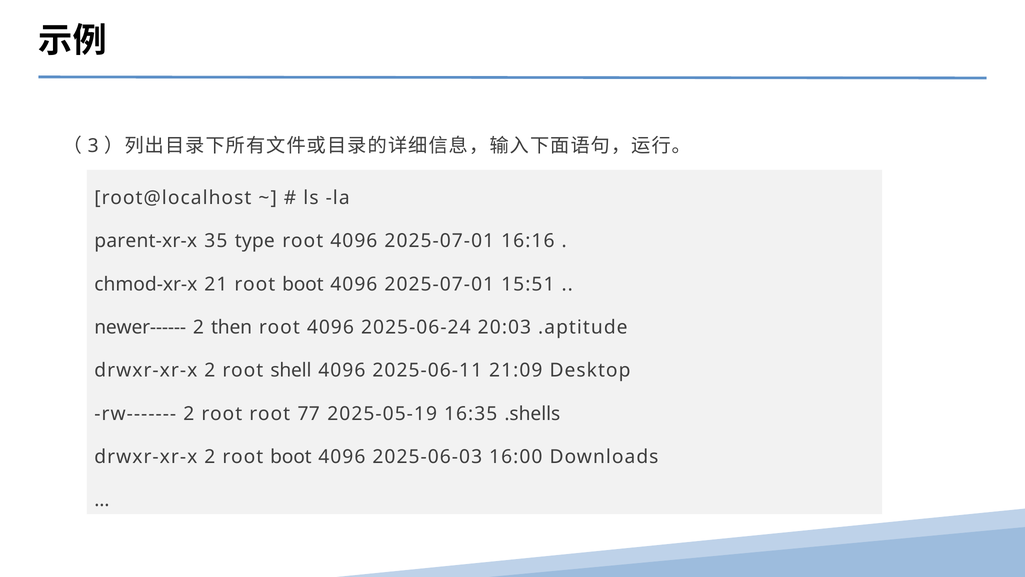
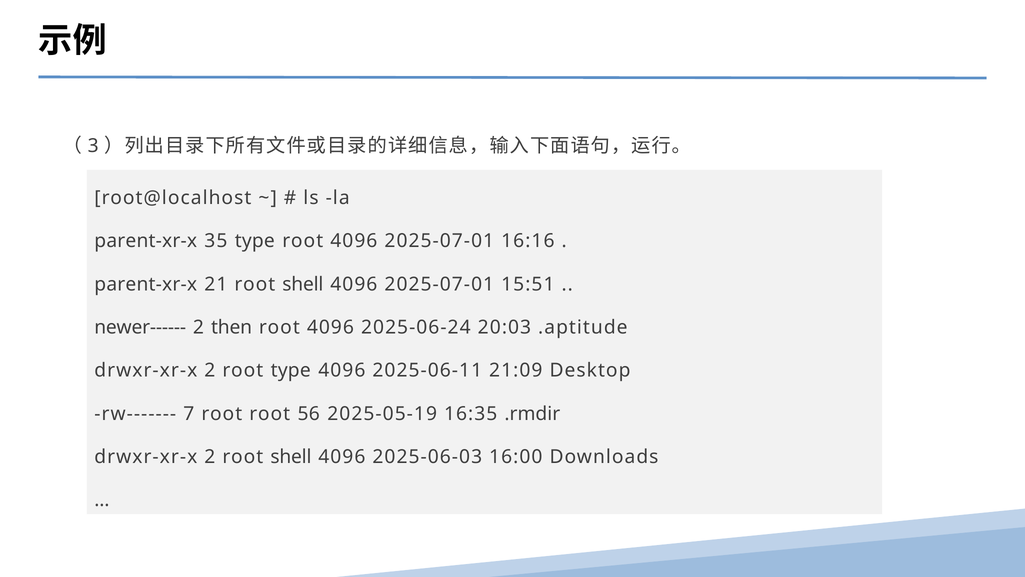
chmod-xr-x: chmod-xr-x -> parent-xr-x (146, 284)
21 root boot: boot -> shell (303, 284)
root shell: shell -> type (291, 370)
rw------- 2: 2 -> 7 (189, 413)
77: 77 -> 56 (309, 413)
.shells: .shells -> .rmdir (532, 413)
2 root boot: boot -> shell (291, 457)
